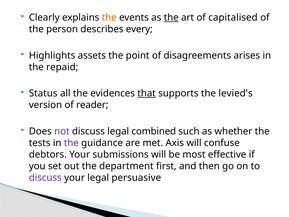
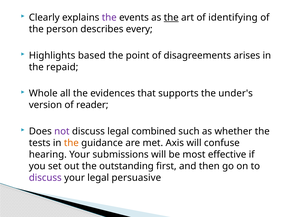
the colour: orange -> purple (109, 18)
capitalised: capitalised -> identifying (233, 18)
assets: assets -> based (92, 55)
Status: Status -> Whole (43, 93)
that underline: present -> none (147, 93)
levied's: levied's -> under's (236, 93)
the colour: purple -> orange (71, 143)
debtors: debtors -> hearing (48, 154)
department: department -> outstanding (126, 166)
